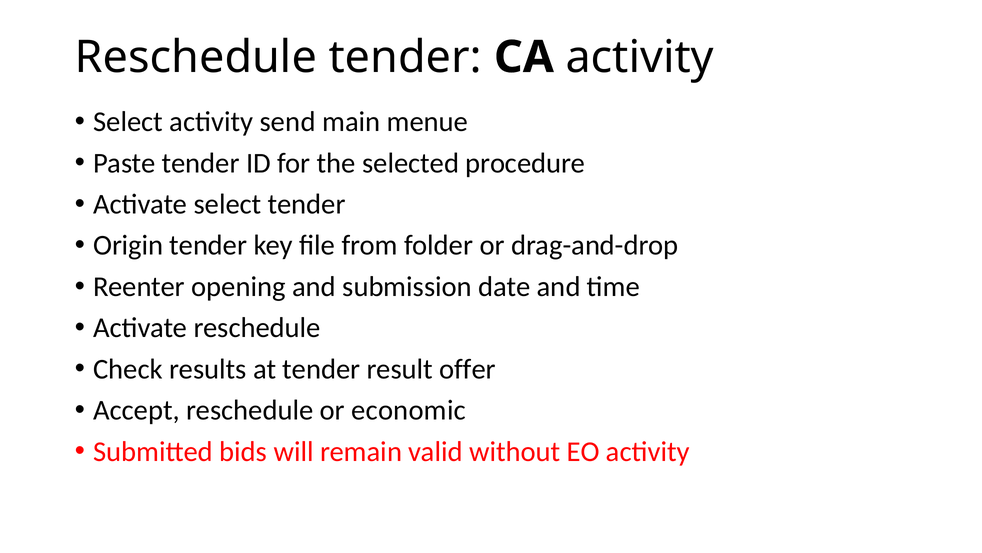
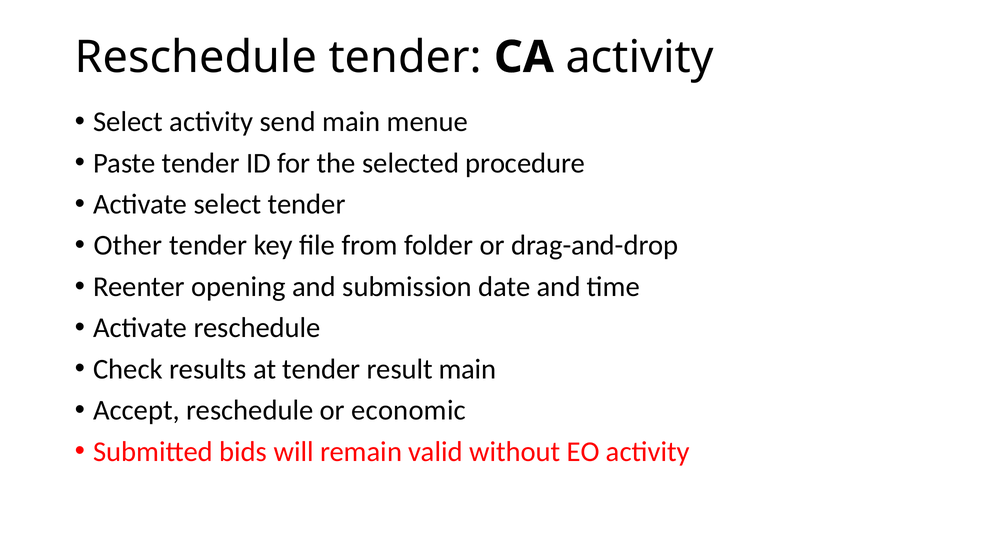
Origin: Origin -> Other (128, 245)
result offer: offer -> main (468, 369)
